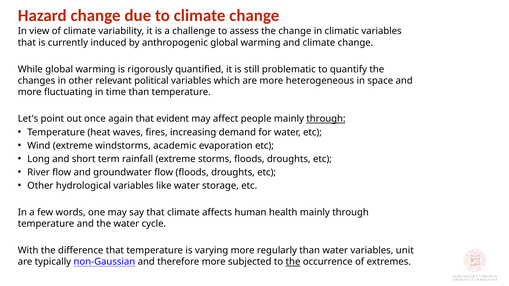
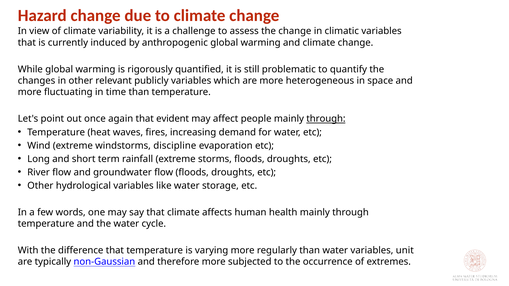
political: political -> publicly (151, 81)
academic: academic -> discipline (175, 146)
the underline: present -> none (293, 262)
